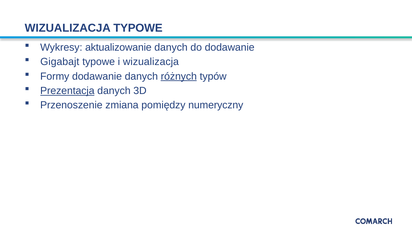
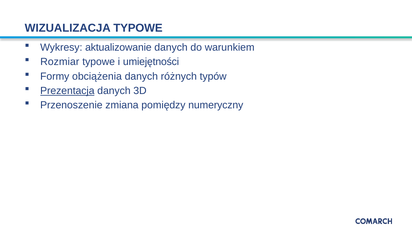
do dodawanie: dodawanie -> warunkiem (230, 47)
Gigabajt: Gigabajt -> Rozmiar (60, 62)
i wizualizacja: wizualizacja -> umiejętności (151, 62)
Formy dodawanie: dodawanie -> obciążenia (97, 76)
różnych underline: present -> none (179, 76)
